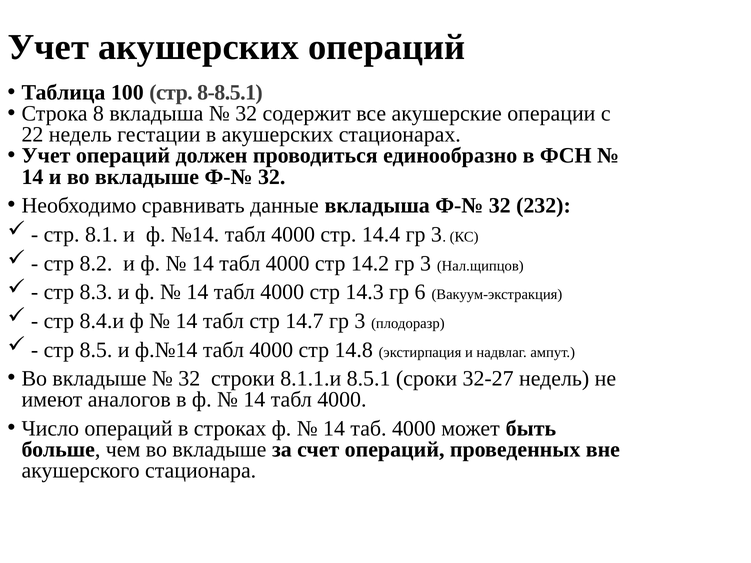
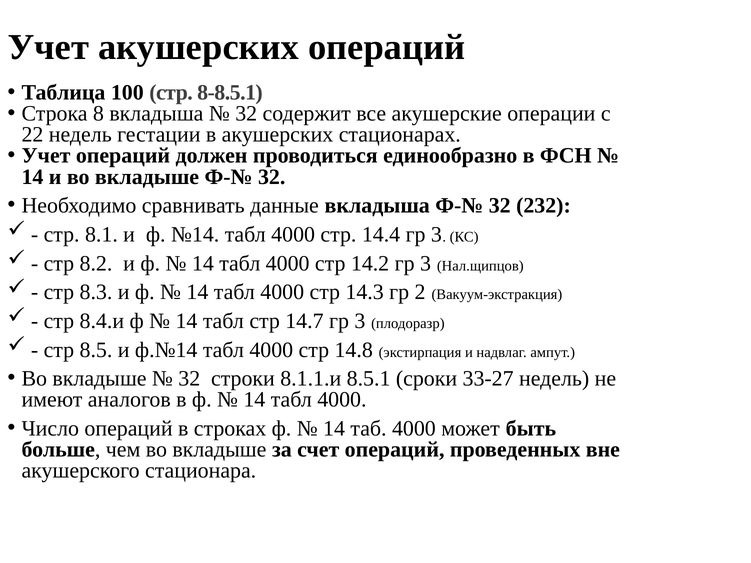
6: 6 -> 2 (420, 292)
32-27: 32-27 -> 33-27 (488, 379)
